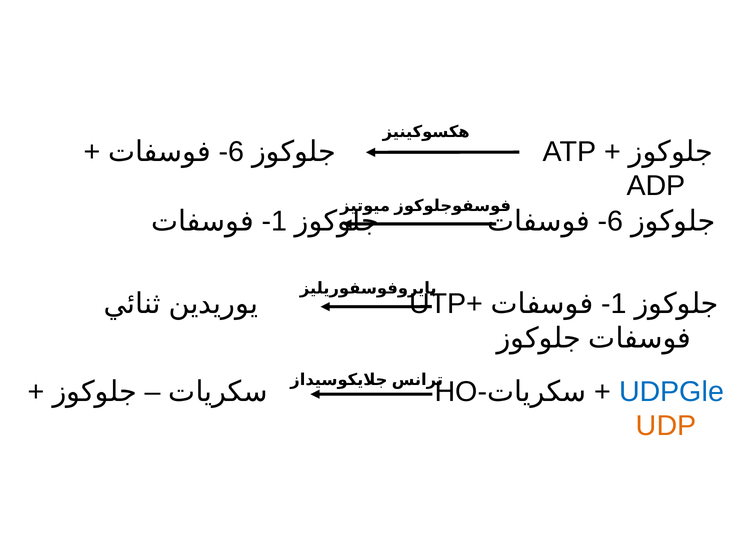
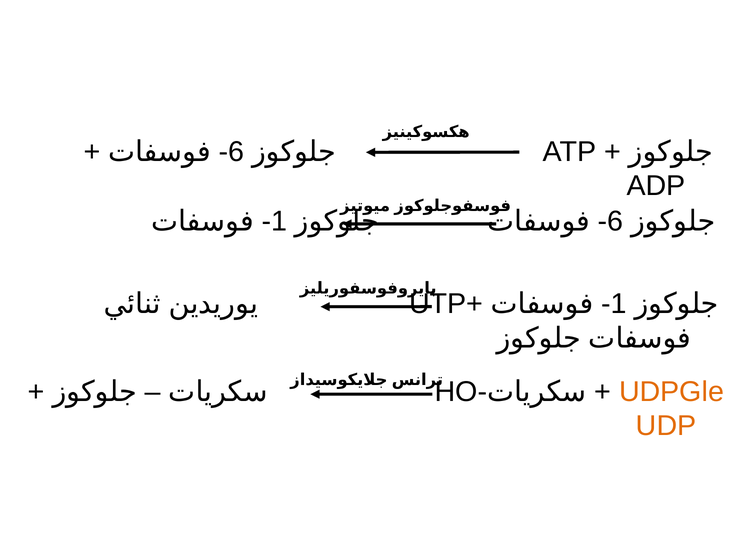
UDPGle colour: blue -> orange (672, 392)
